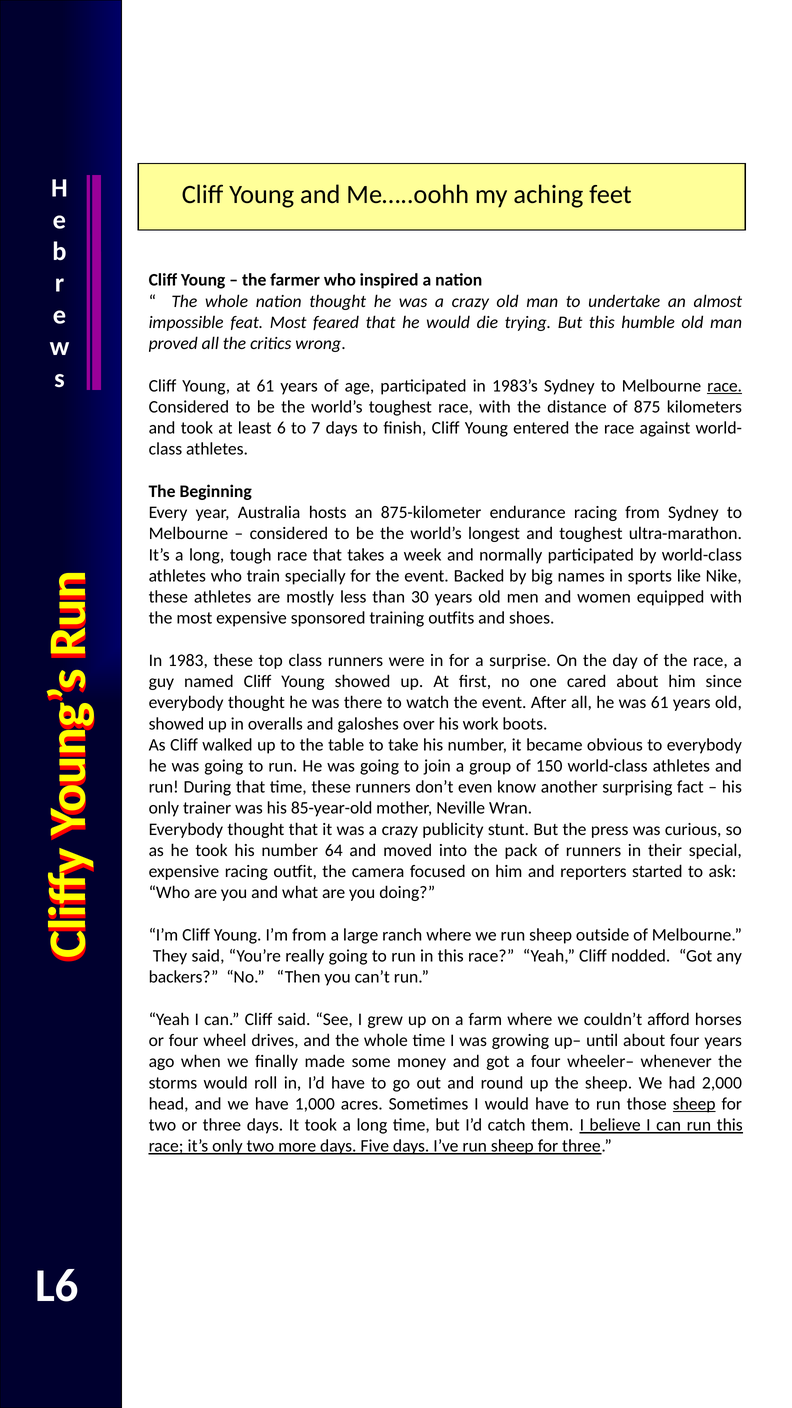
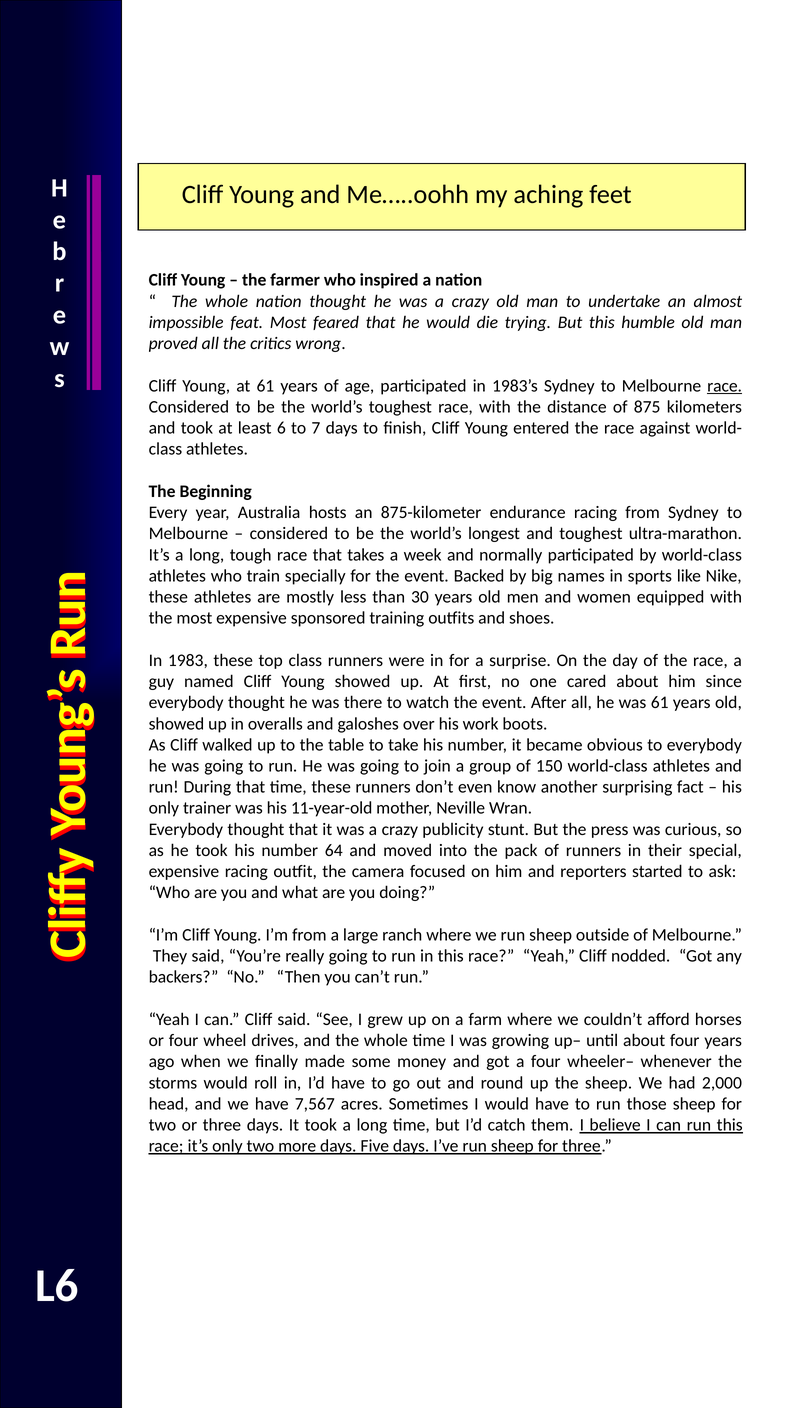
85-year-old: 85-year-old -> 11-year-old (332, 808)
1,000: 1,000 -> 7,567 (315, 1104)
sheep underline: present -> none (694, 1104)
